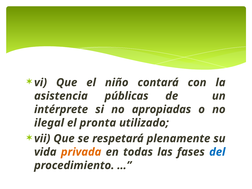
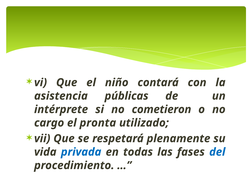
apropiadas: apropiadas -> cometieron (162, 109)
ilegal: ilegal -> cargo (49, 123)
privada colour: orange -> blue (81, 152)
